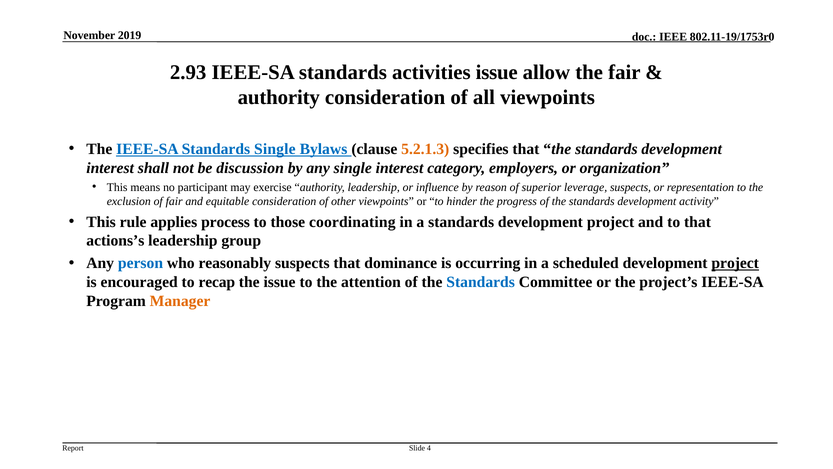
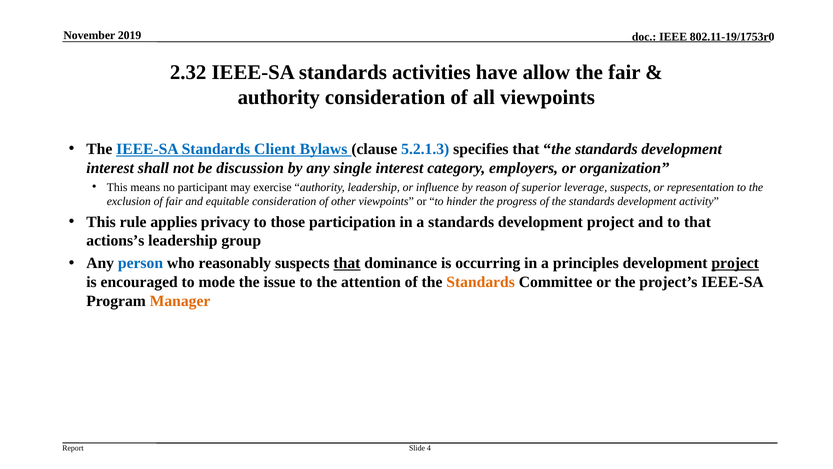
2.93: 2.93 -> 2.32 (188, 72)
activities issue: issue -> have (497, 72)
Standards Single: Single -> Client (275, 149)
5.2.1.3 colour: orange -> blue (425, 149)
process: process -> privacy (226, 222)
coordinating: coordinating -> participation (352, 222)
that underline: none -> present (347, 263)
scheduled: scheduled -> principles (586, 263)
recap: recap -> mode (217, 282)
Standards colour: blue -> orange (481, 282)
